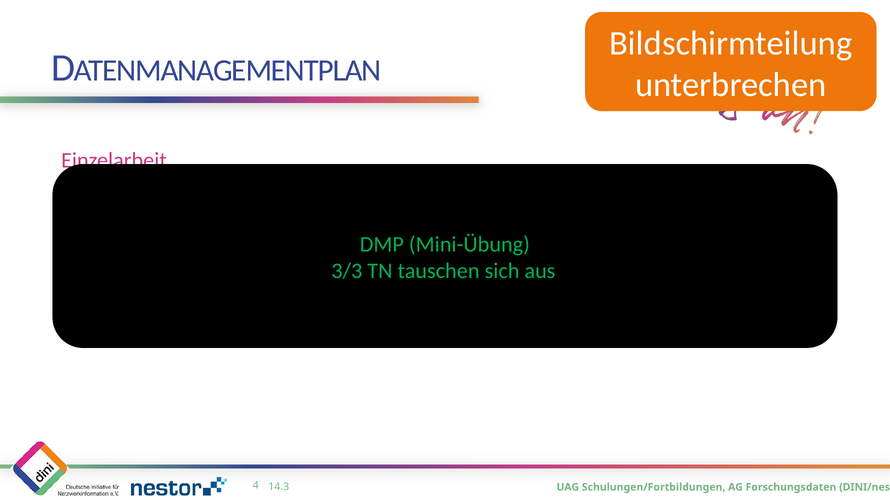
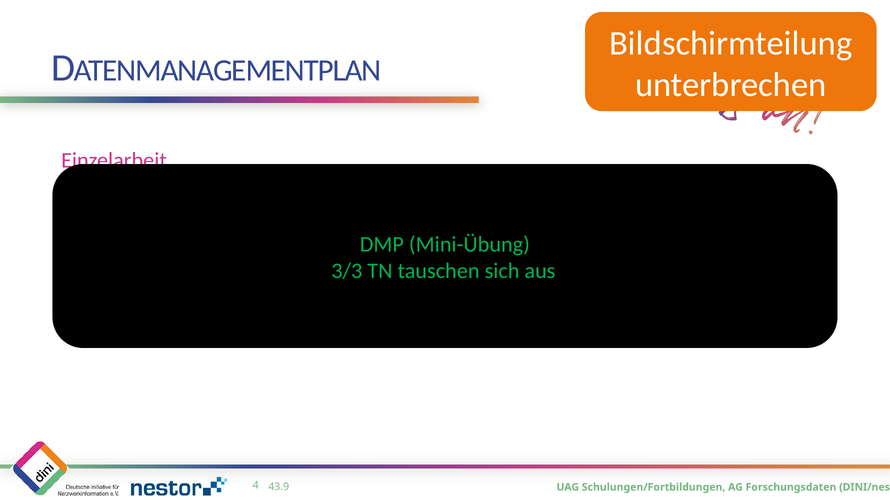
14.3: 14.3 -> 43.9 (279, 487)
